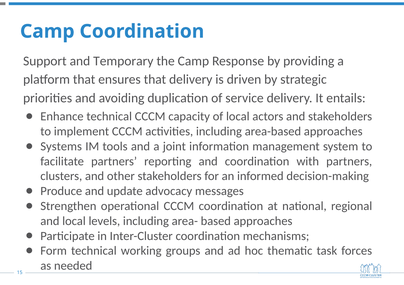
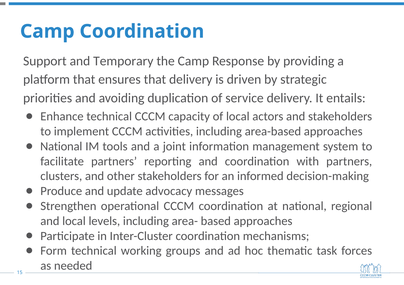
Systems: Systems -> National (61, 147)
